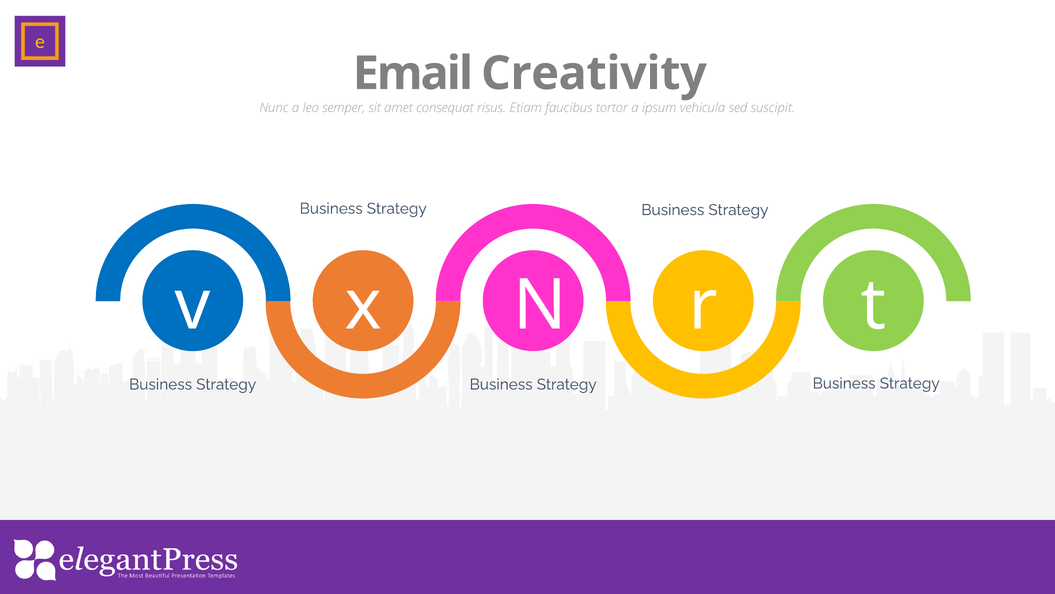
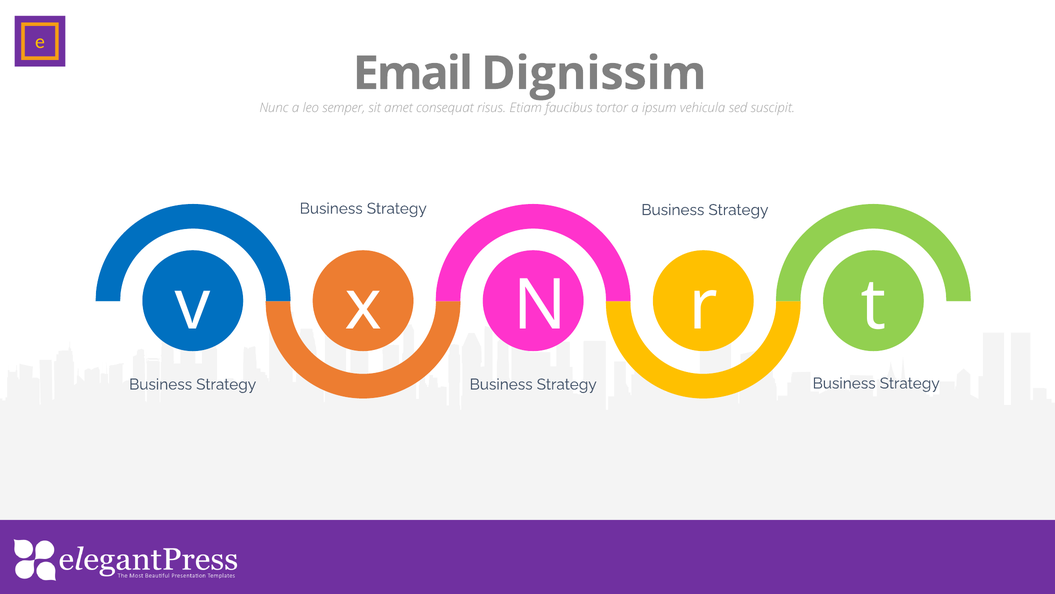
Creativity: Creativity -> Dignissim (594, 73)
